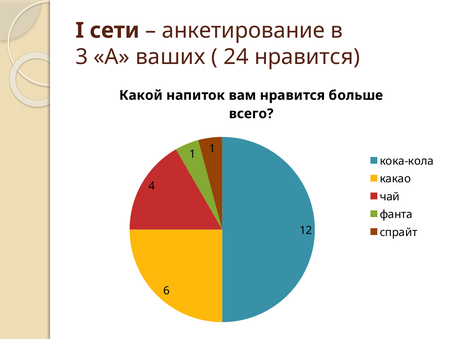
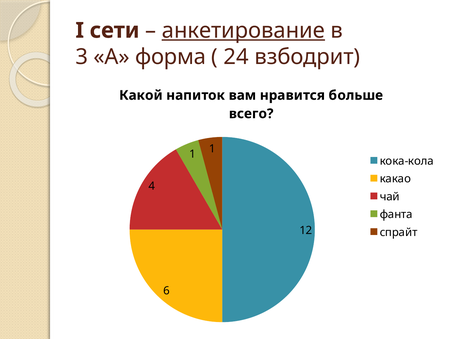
анкетирование underline: none -> present (243, 30)
ваших: ваших -> форма (171, 57)
24 нравится: нравится -> взбодрит (307, 57)
